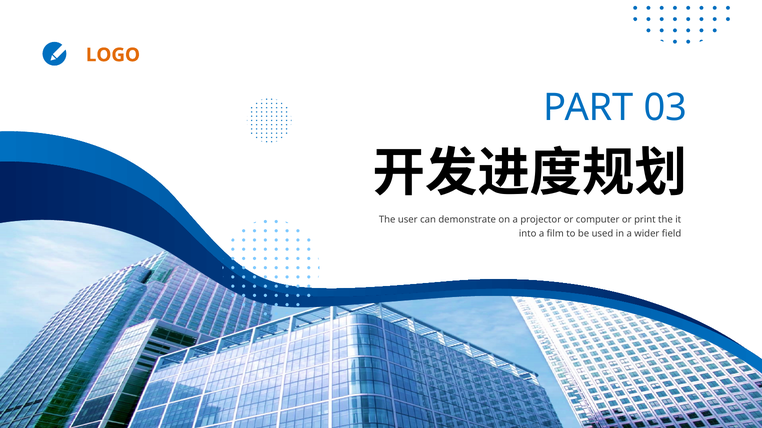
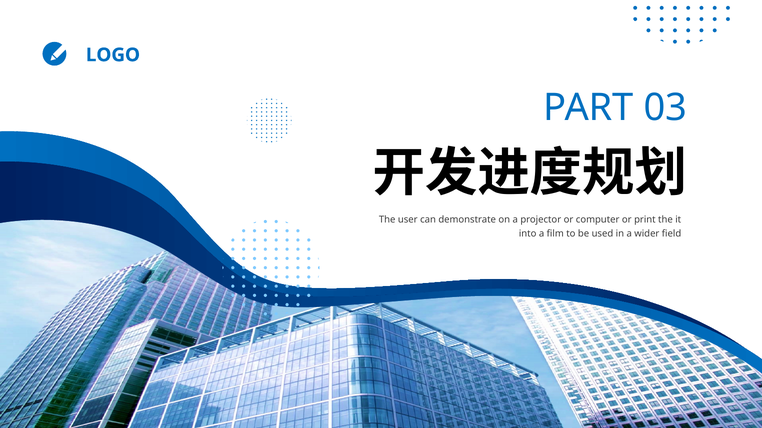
LOGO colour: orange -> blue (113, 55)
